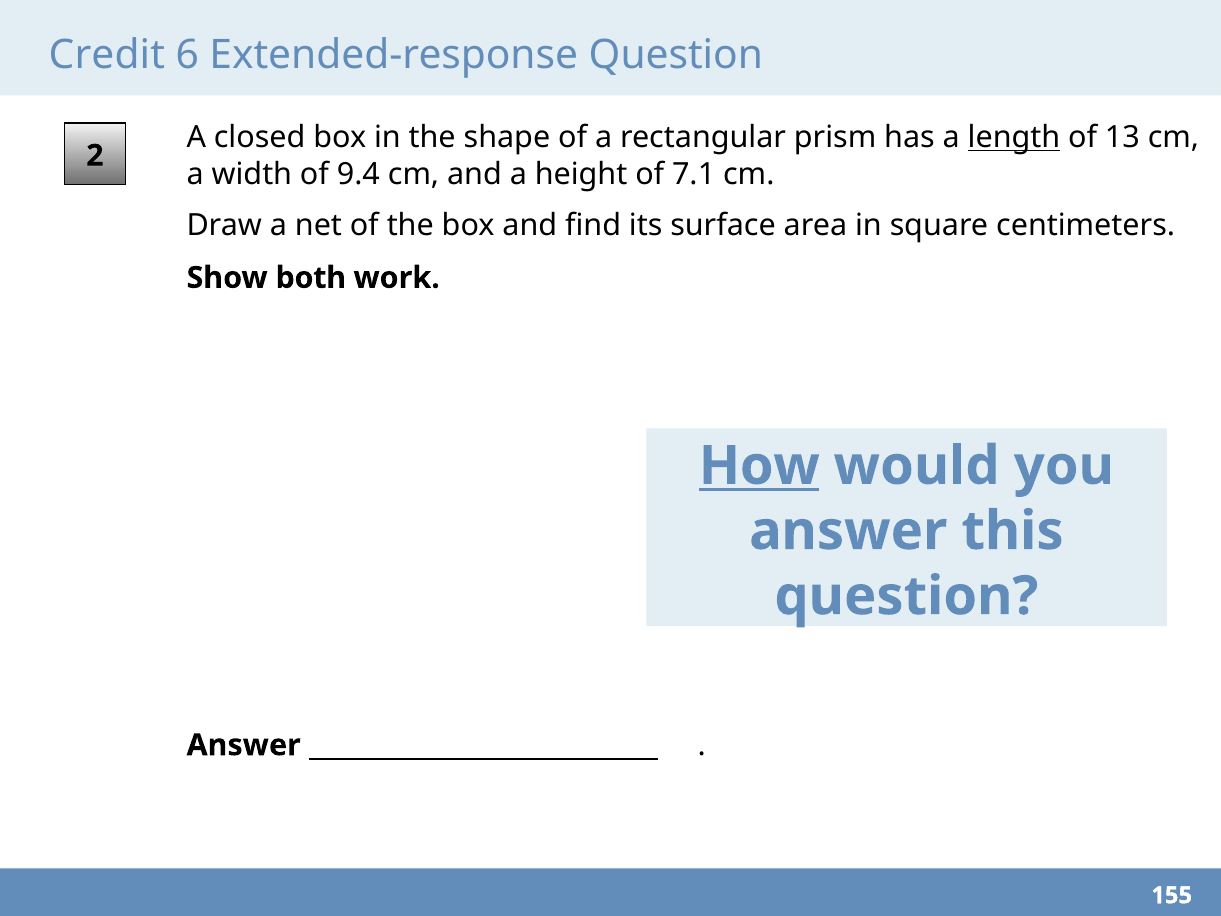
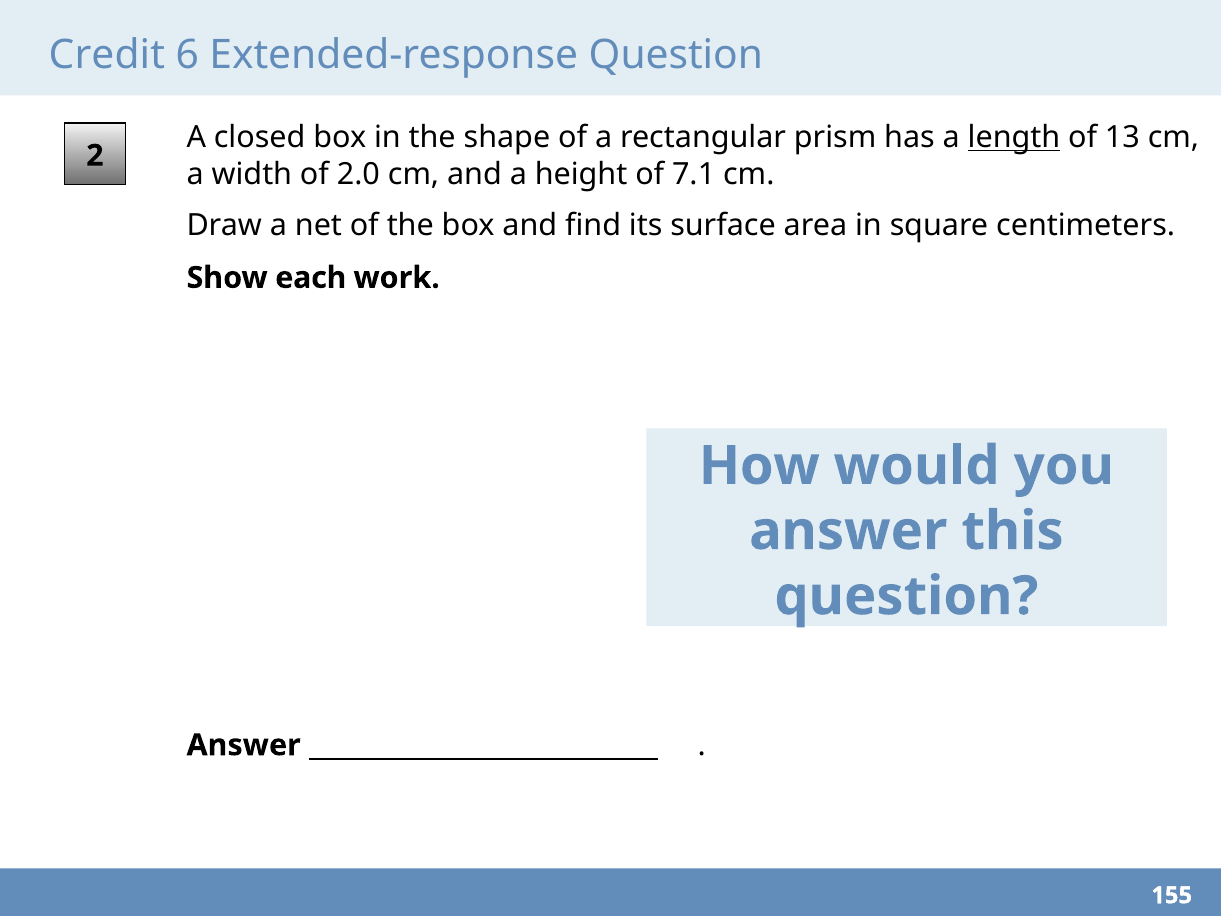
9.4: 9.4 -> 2.0 (358, 174)
both: both -> each (311, 278)
How underline: present -> none (759, 466)
